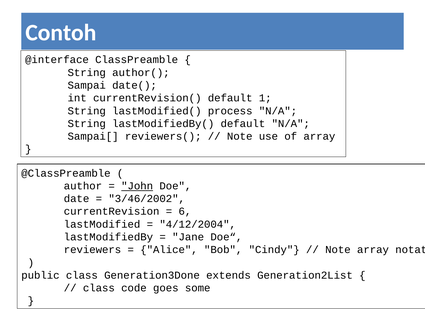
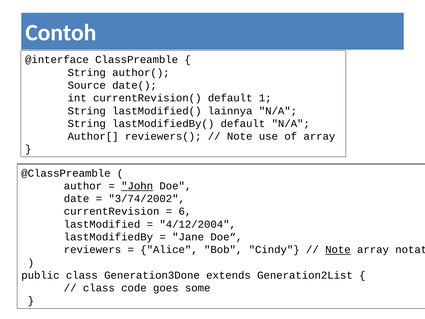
Sampai: Sampai -> Source (87, 85)
process: process -> lainnya (230, 111)
Sampai[: Sampai[ -> Author[ (93, 136)
3/46/2002: 3/46/2002 -> 3/74/2002 (147, 199)
Note underline: none -> present (338, 250)
